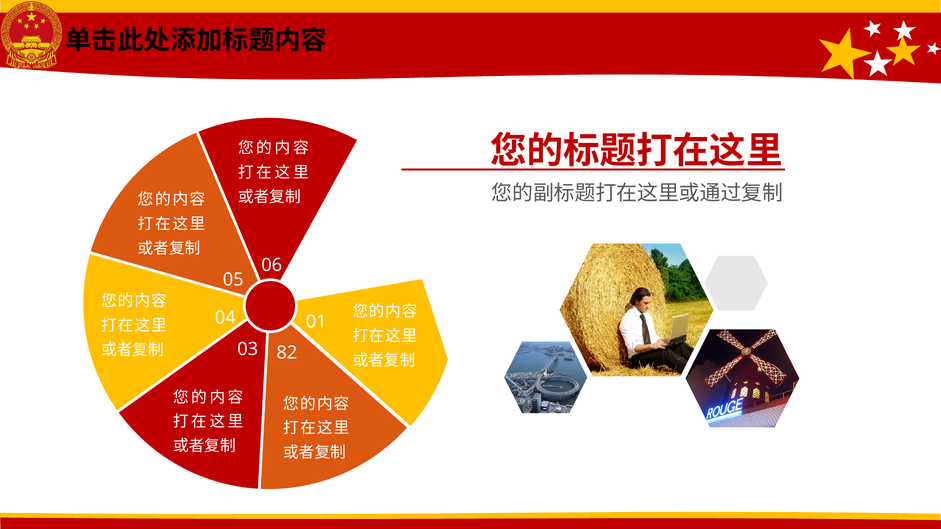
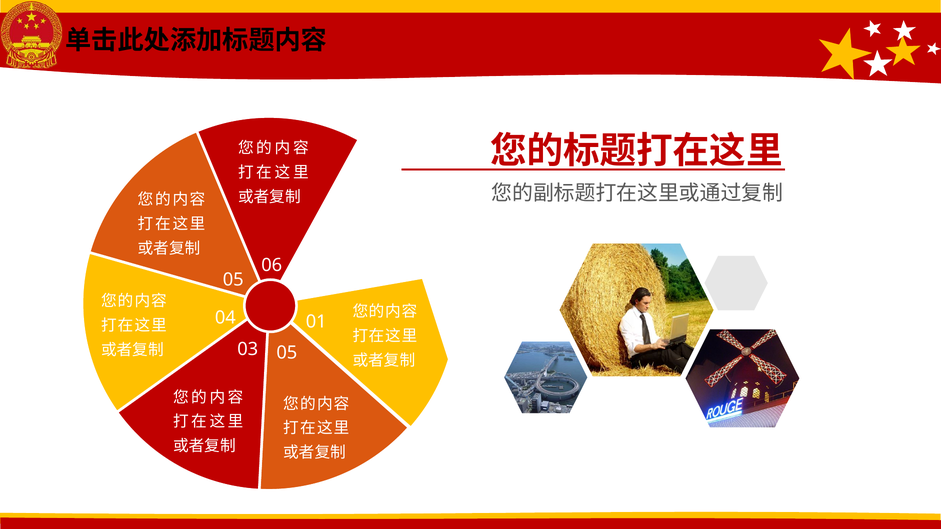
03 82: 82 -> 05 (287, 353)
